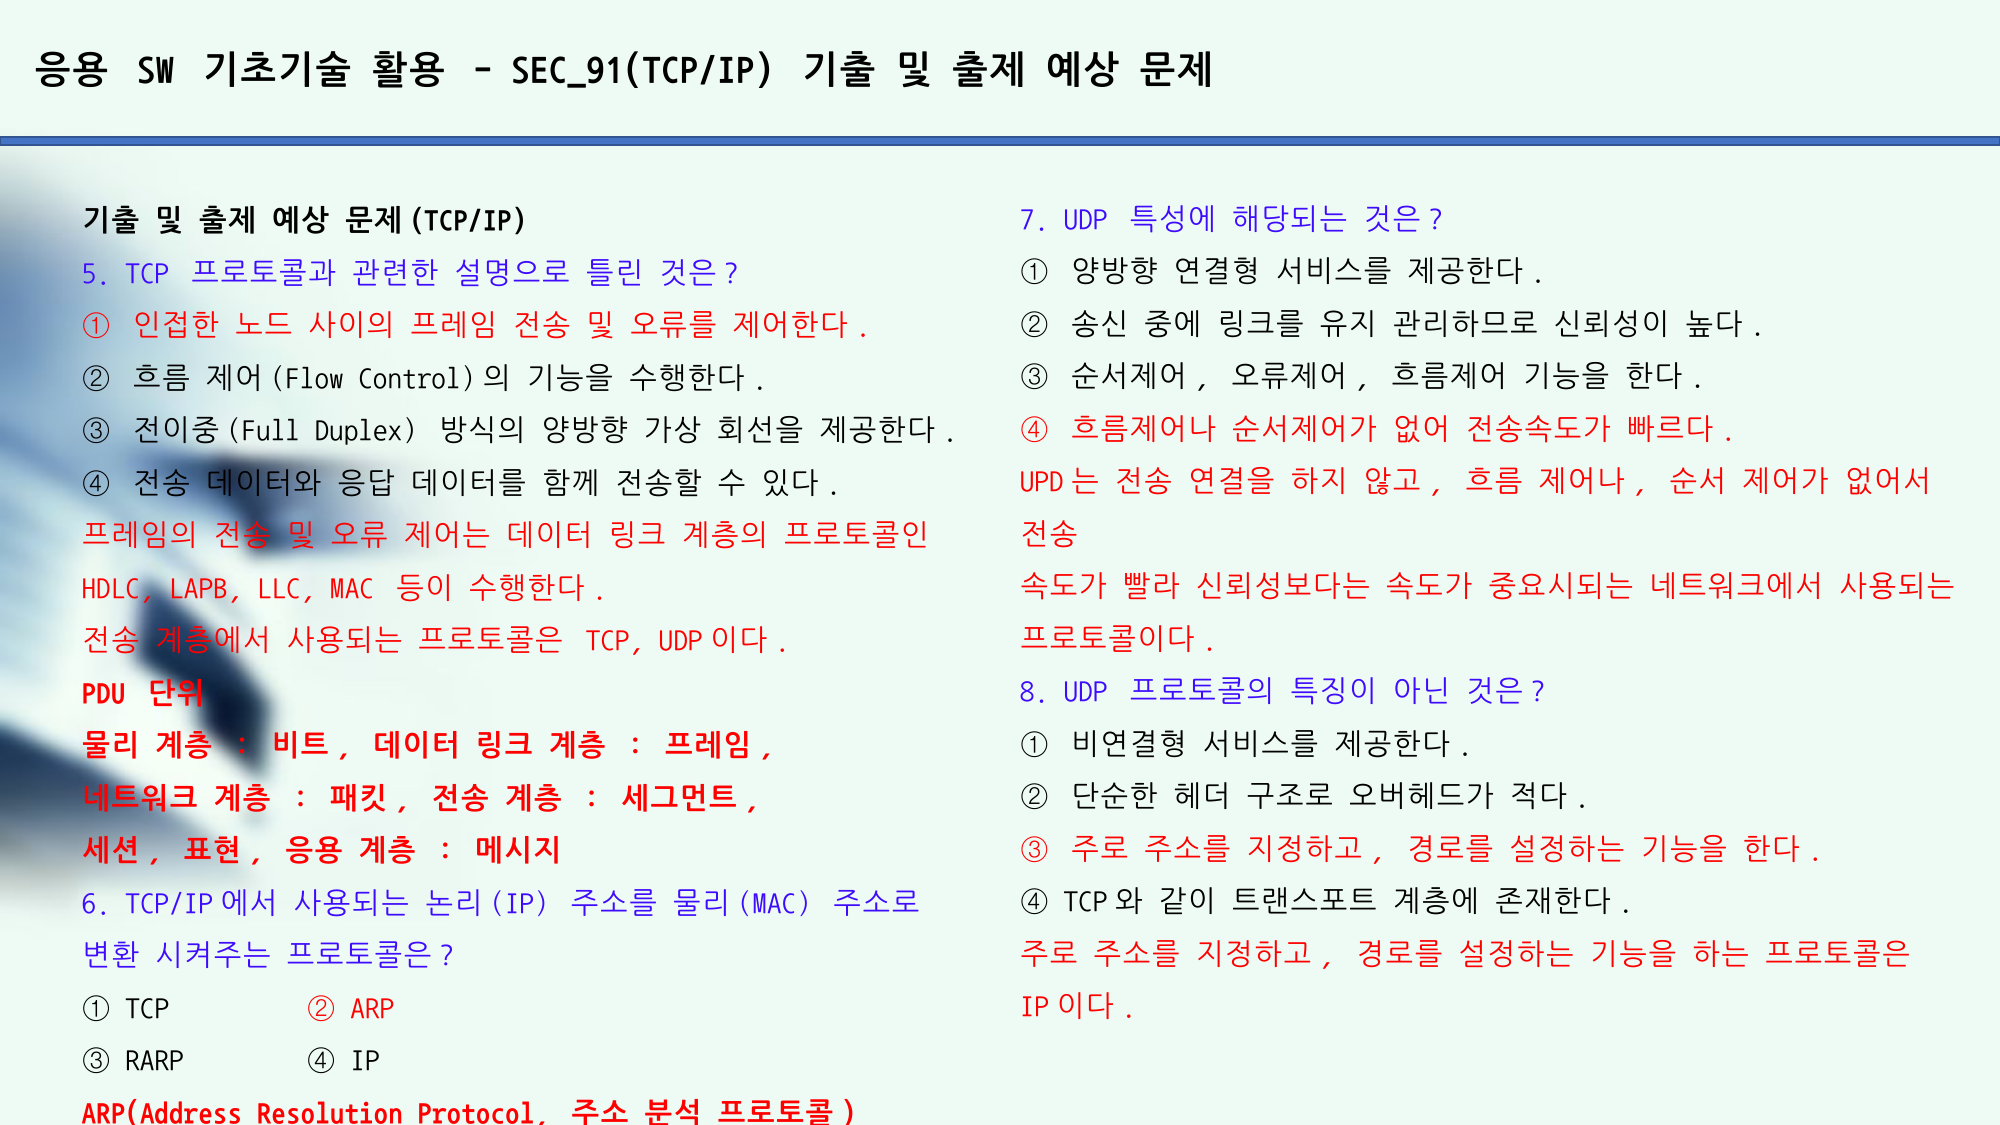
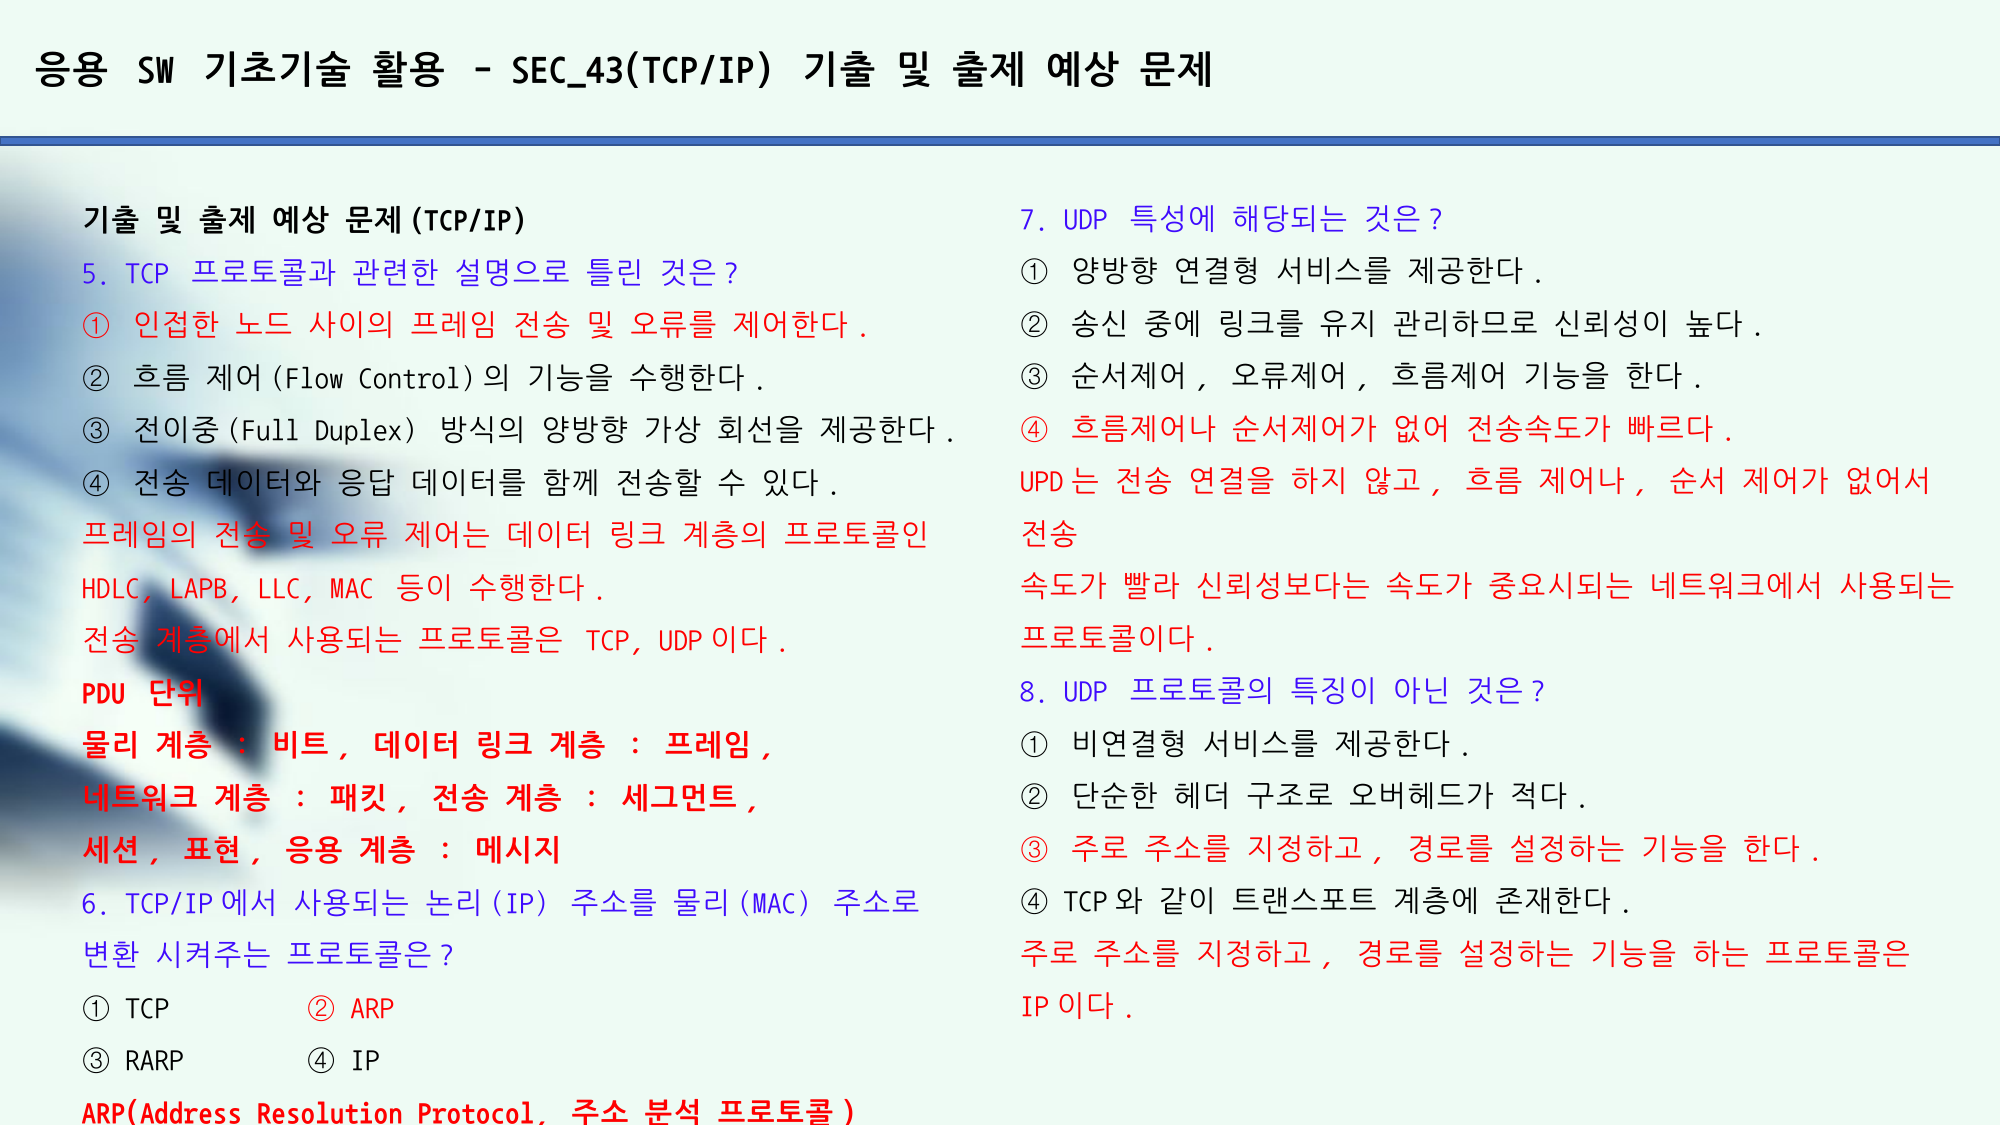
SEC_91(TCP/IP: SEC_91(TCP/IP -> SEC_43(TCP/IP (642, 70)
